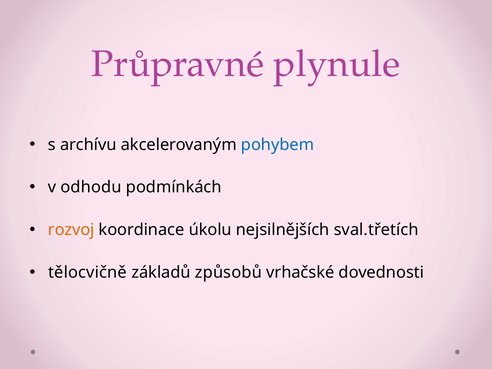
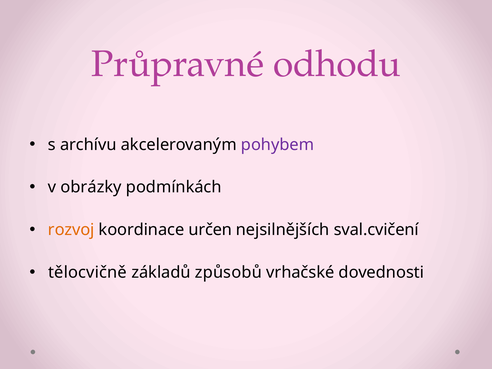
plynule: plynule -> odhodu (337, 64)
pohybem colour: blue -> purple (278, 145)
odhodu: odhodu -> obrázky (91, 187)
úkolu: úkolu -> určen (210, 230)
sval.třetích: sval.třetích -> sval.cvičení (376, 230)
